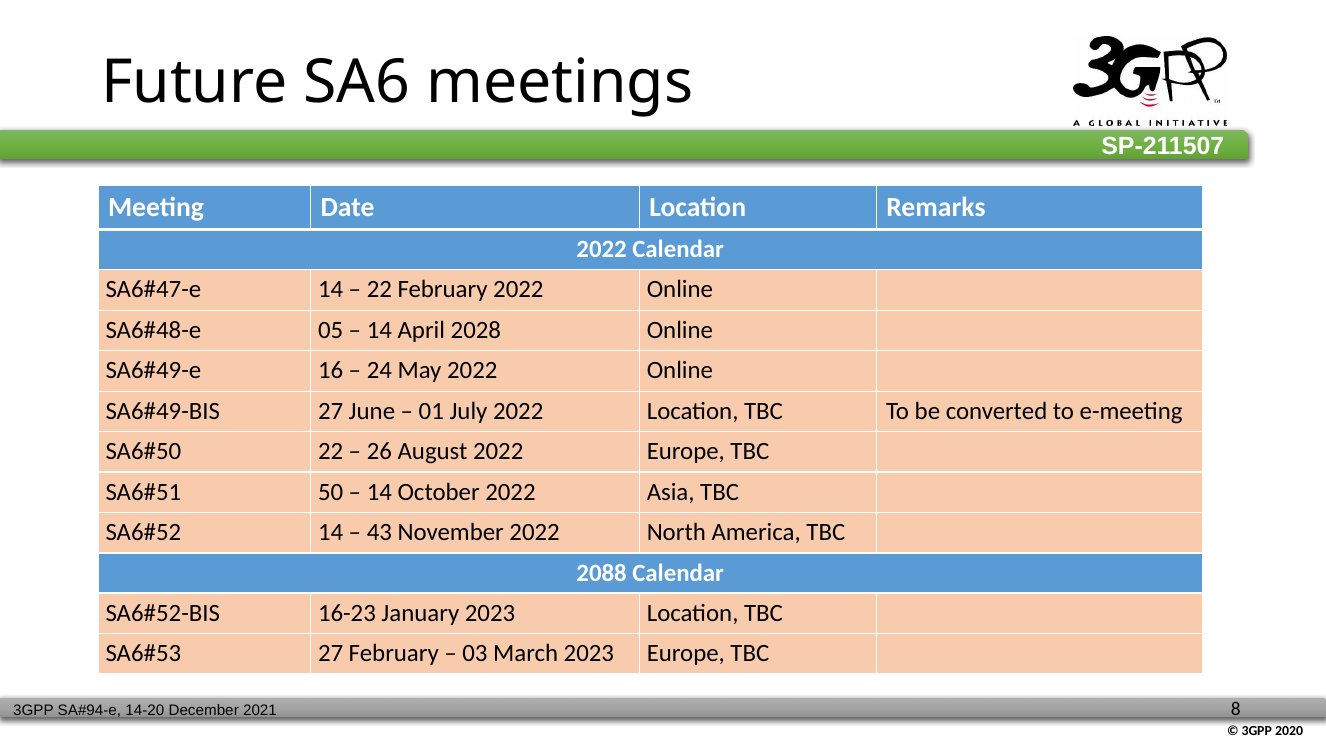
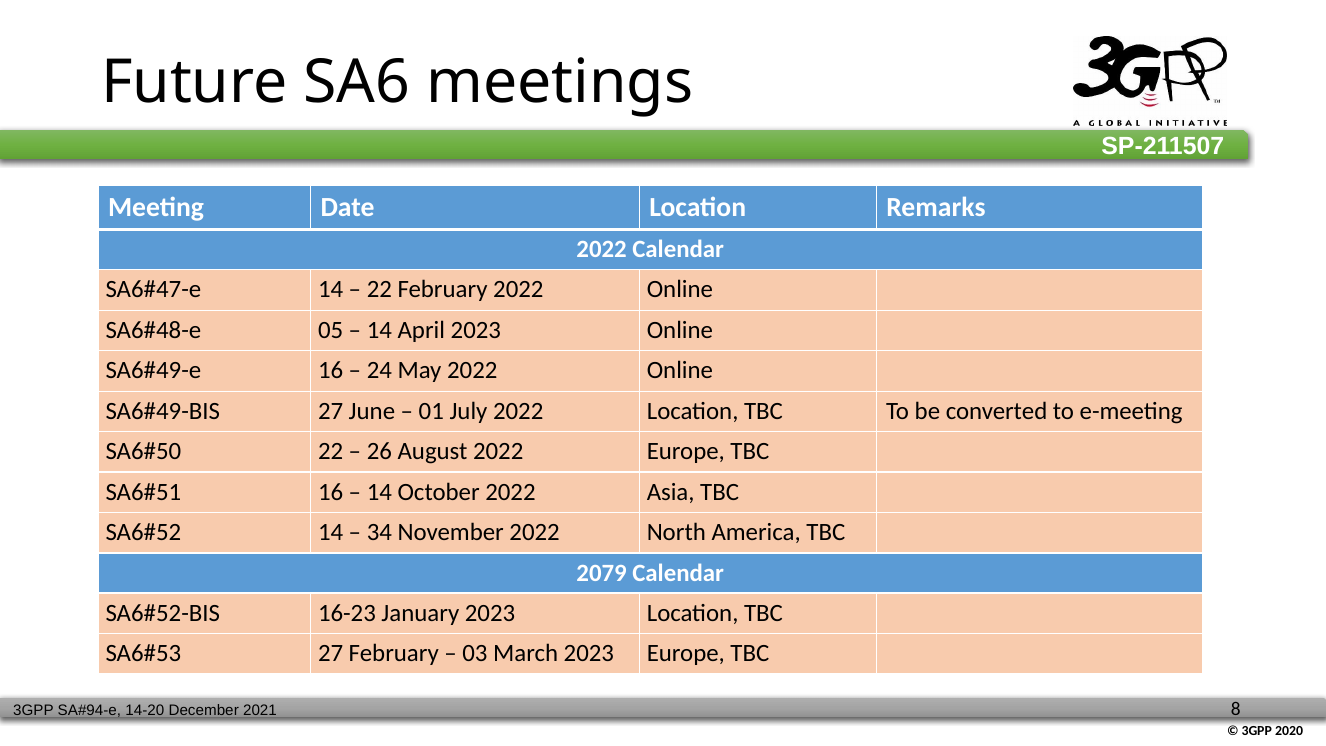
April 2028: 2028 -> 2023 (476, 330)
50: 50 -> 16 (331, 492)
43: 43 -> 34 (379, 533)
2088: 2088 -> 2079 (602, 573)
